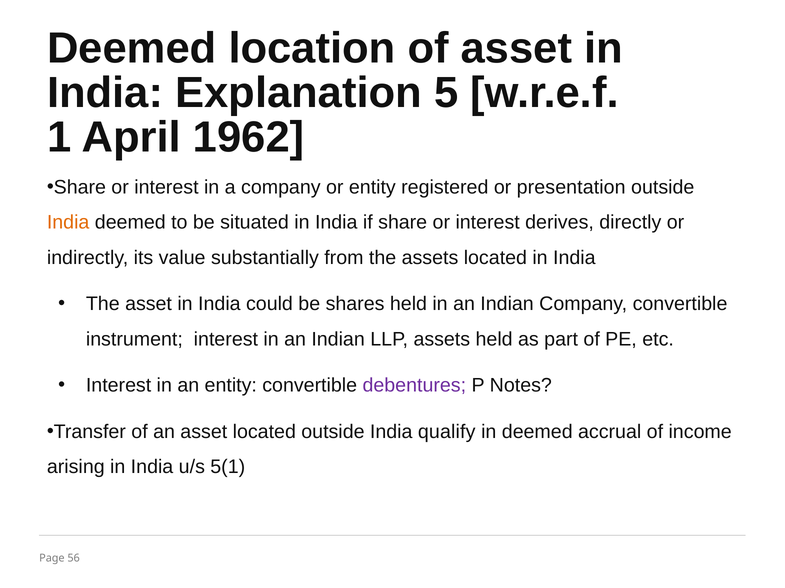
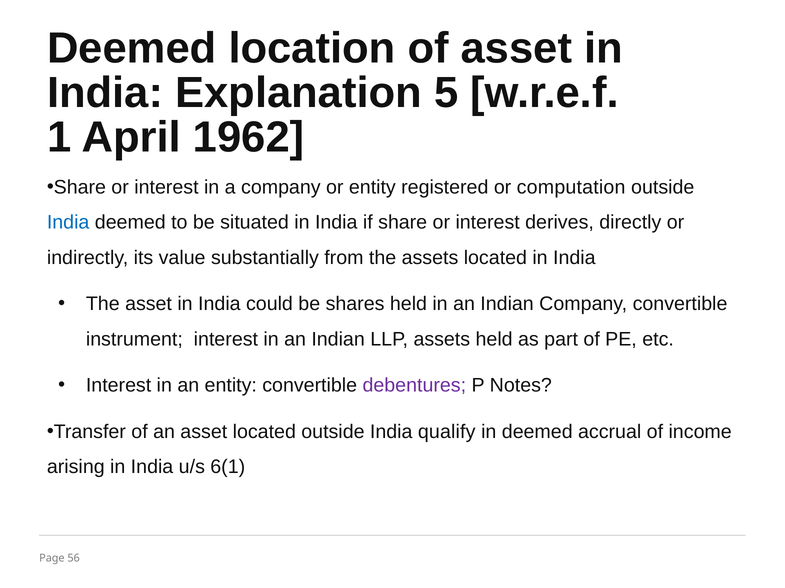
presentation: presentation -> computation (571, 187)
India colour: orange -> blue (68, 223)
5(1: 5(1 -> 6(1 (228, 467)
